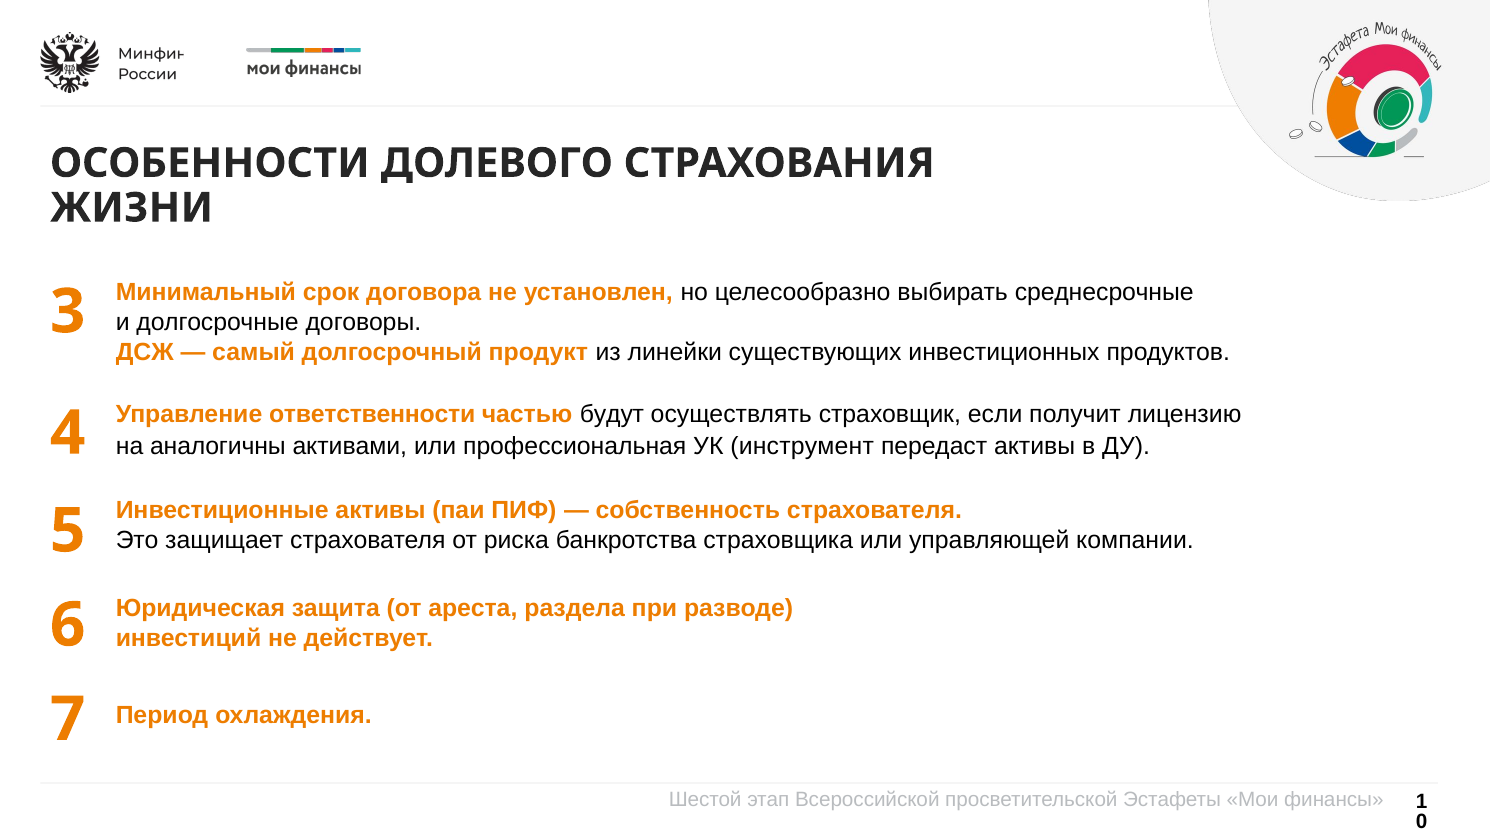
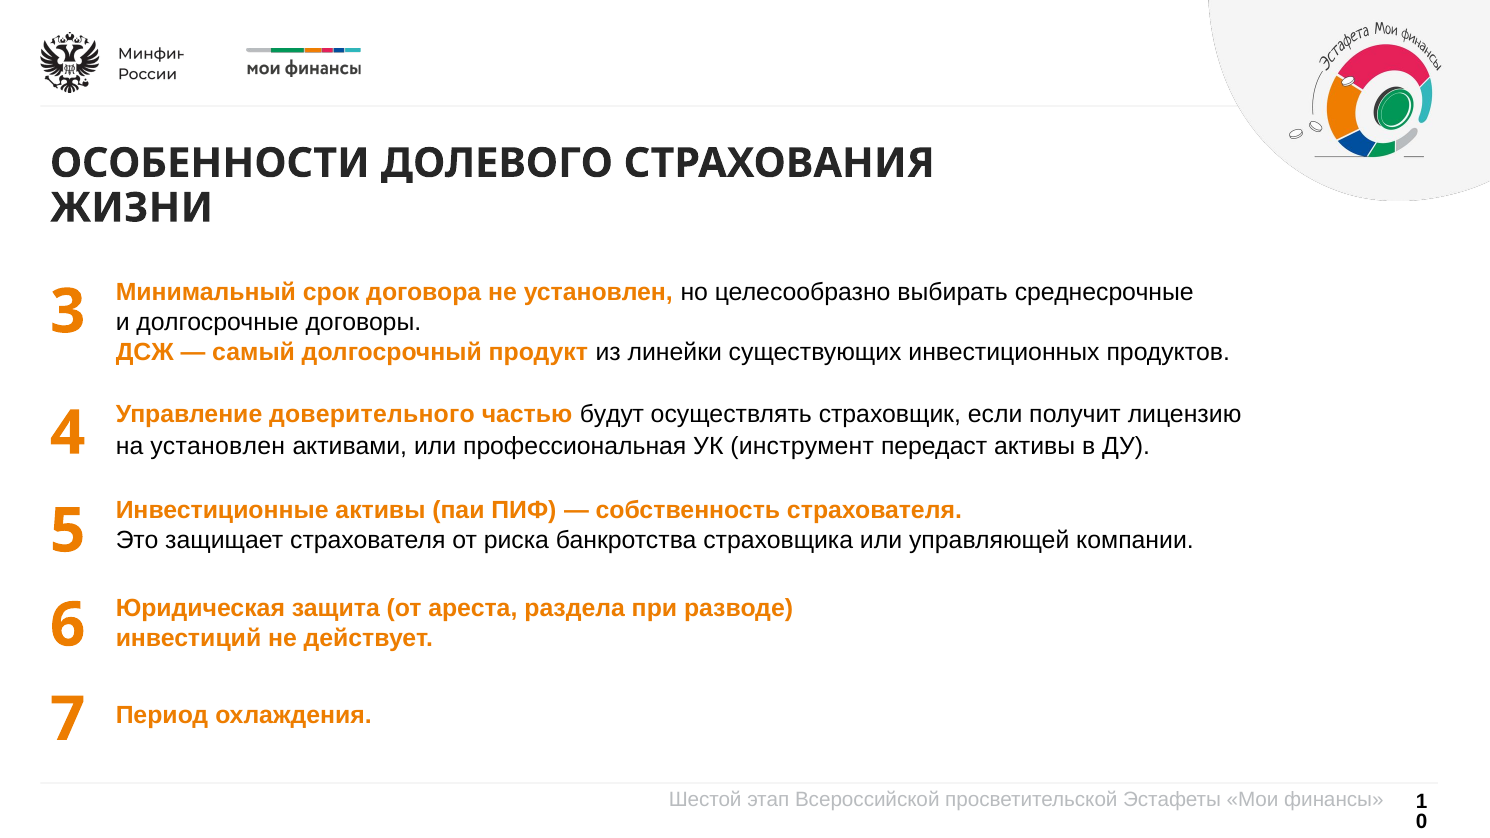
ответственности: ответственности -> доверительного (372, 415)
на аналогичны: аналогичны -> установлен (218, 447)
